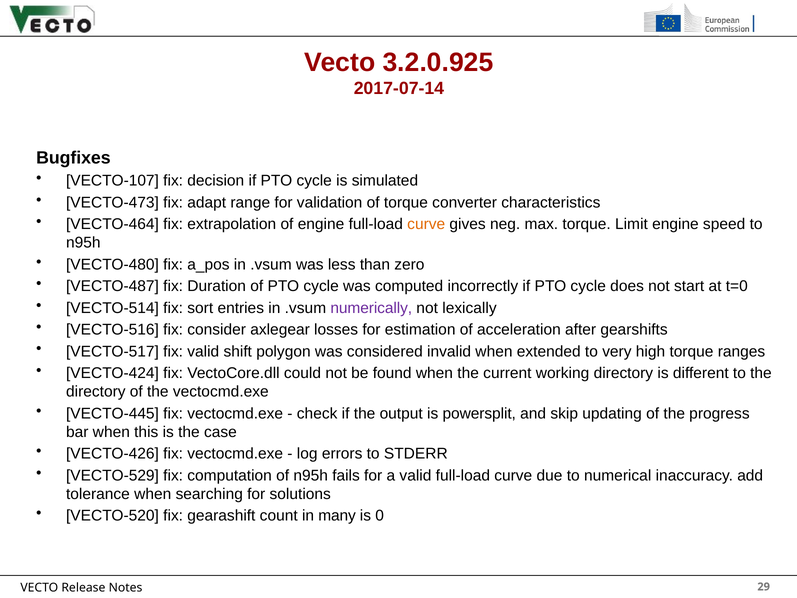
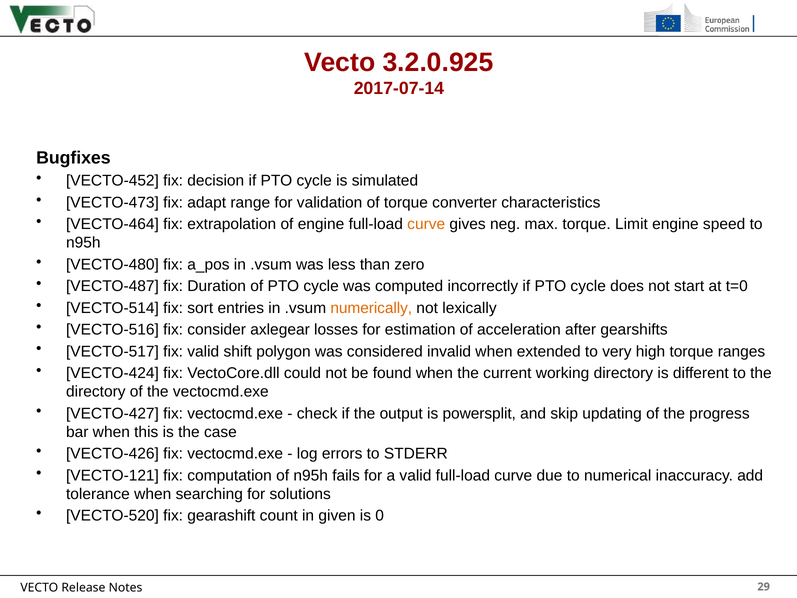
VECTO-107: VECTO-107 -> VECTO-452 (112, 181)
numerically colour: purple -> orange (371, 308)
VECTO-445: VECTO-445 -> VECTO-427 (112, 413)
VECTO-529: VECTO-529 -> VECTO-121 (112, 475)
many: many -> given (337, 516)
